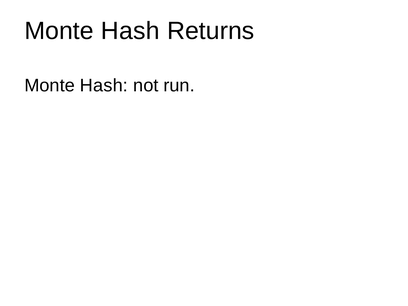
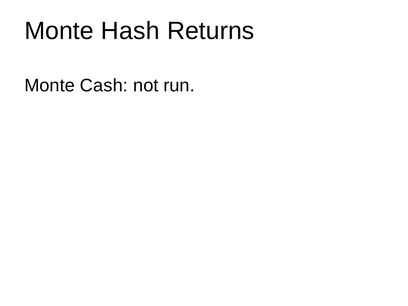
Hash: Hash -> Cash (104, 86)
